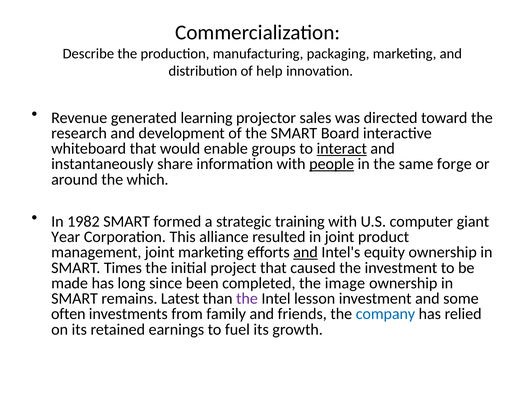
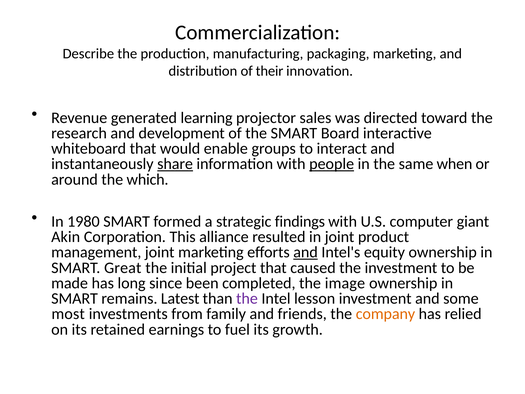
help: help -> their (270, 71)
interact underline: present -> none (342, 149)
share underline: none -> present (175, 164)
forge: forge -> when (454, 164)
1982: 1982 -> 1980 (83, 221)
training: training -> findings (300, 221)
Year: Year -> Akin (66, 237)
Times: Times -> Great (123, 268)
often: often -> most (68, 314)
company colour: blue -> orange (385, 314)
